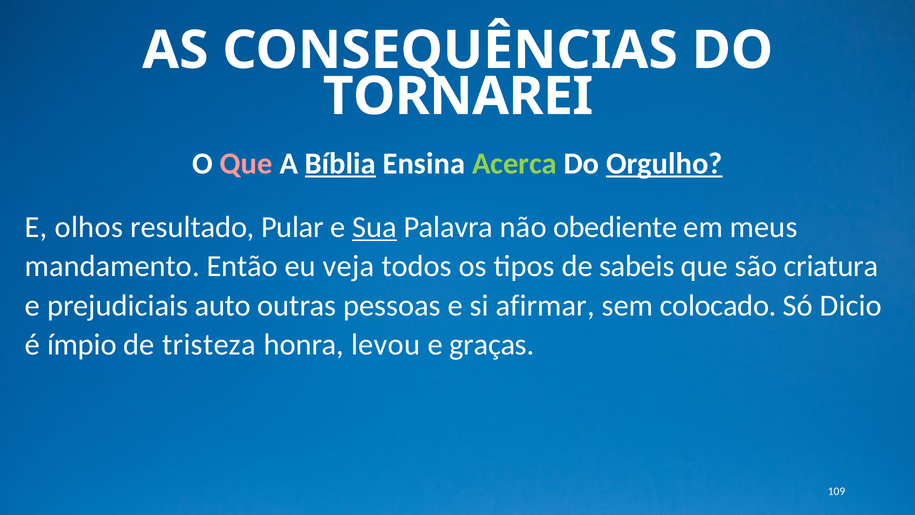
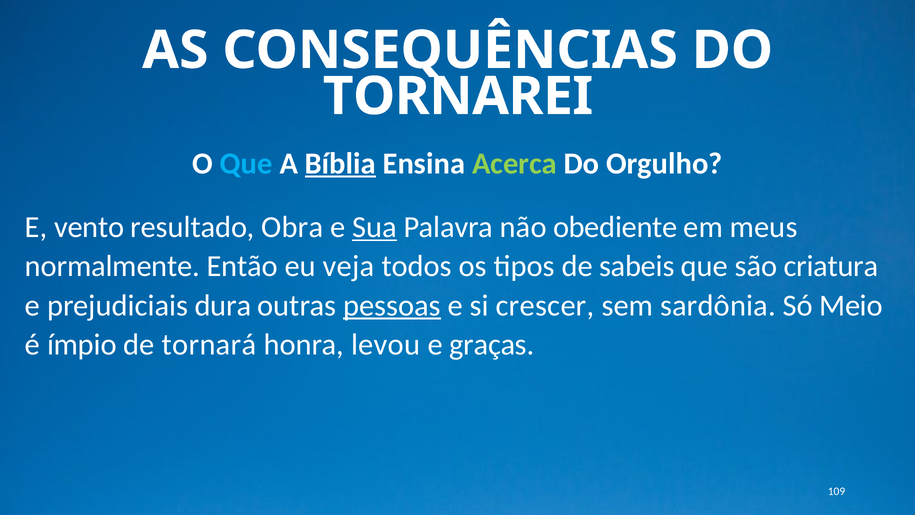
Que colour: pink -> light blue (246, 163)
Orgulho underline: present -> none (664, 163)
olhos: olhos -> vento (89, 227)
Pular: Pular -> Obra (292, 227)
mandamento: mandamento -> normalmente (112, 266)
auto: auto -> dura (223, 305)
pessoas underline: none -> present (392, 305)
afirmar: afirmar -> crescer (545, 305)
colocado: colocado -> sardônia (718, 305)
Dicio: Dicio -> Meio (851, 305)
tristeza: tristeza -> tornará (209, 344)
